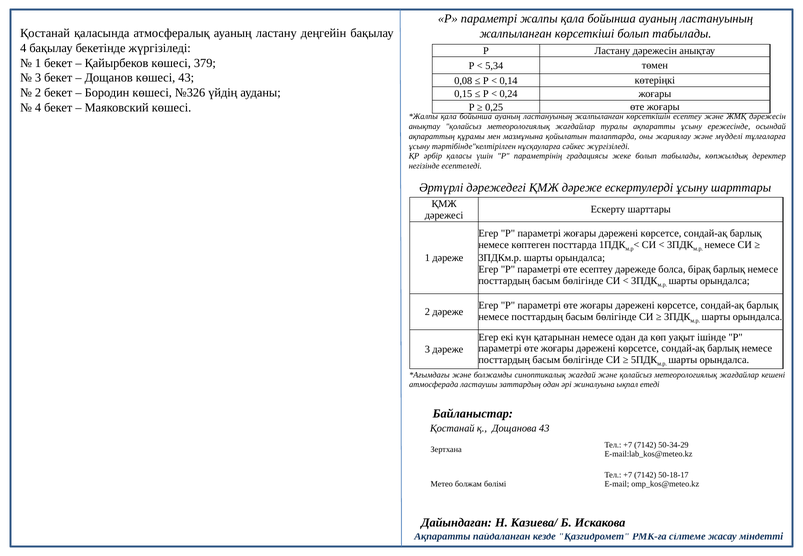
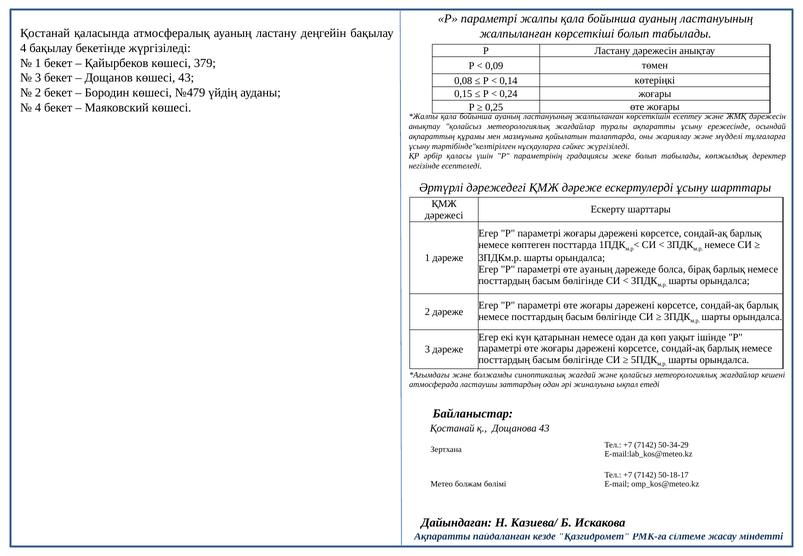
5,34: 5,34 -> 0,09 (494, 66)
№326: №326 -> №479 (190, 93)
өте есептеу: есептеу -> ауаның (596, 269)
